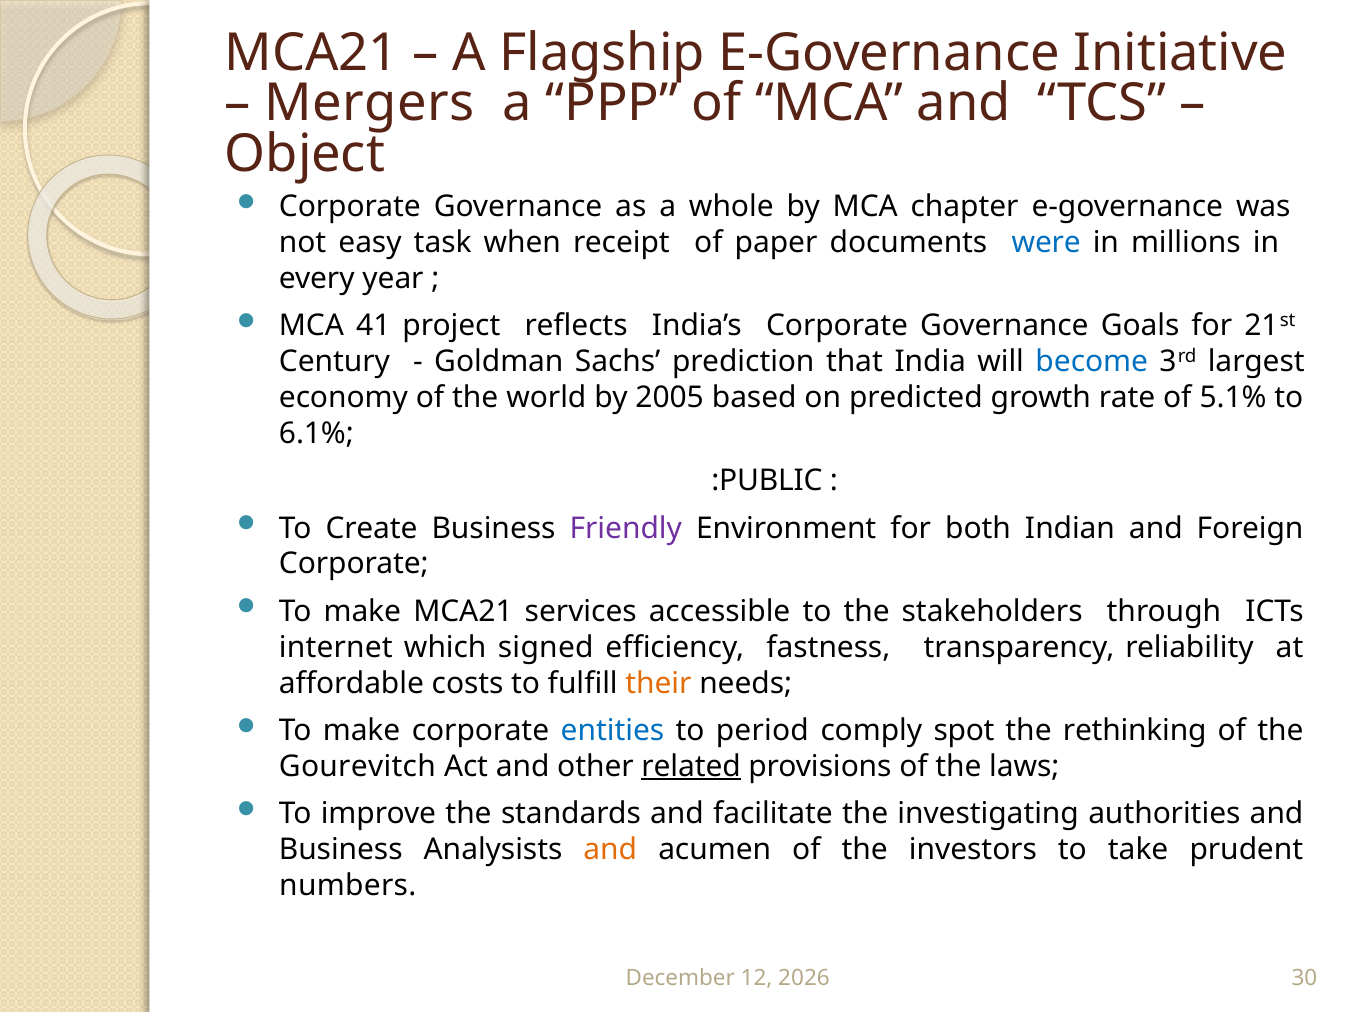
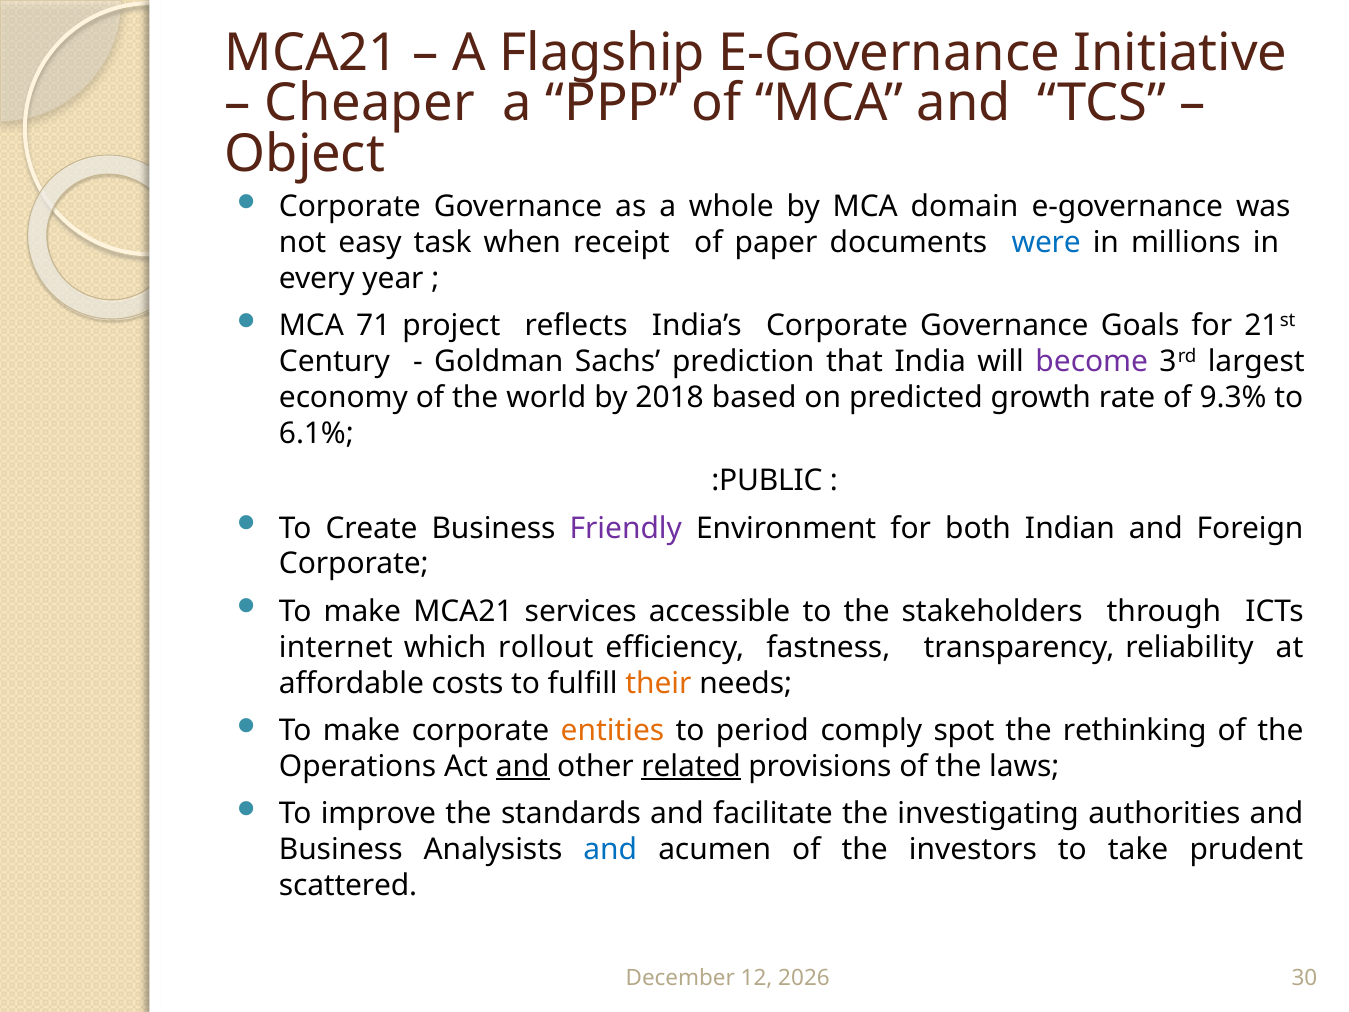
Mergers: Mergers -> Cheaper (370, 103)
chapter: chapter -> domain (965, 207)
41: 41 -> 71 (373, 326)
become colour: blue -> purple (1092, 362)
2005: 2005 -> 2018 (670, 398)
5.1%: 5.1% -> 9.3% (1233, 398)
signed: signed -> rollout (546, 647)
entities colour: blue -> orange (612, 730)
Gourevitch: Gourevitch -> Operations (358, 766)
and underline: none -> present (523, 766)
and colour: orange -> blue (610, 849)
numbers: numbers -> scattered (348, 885)
